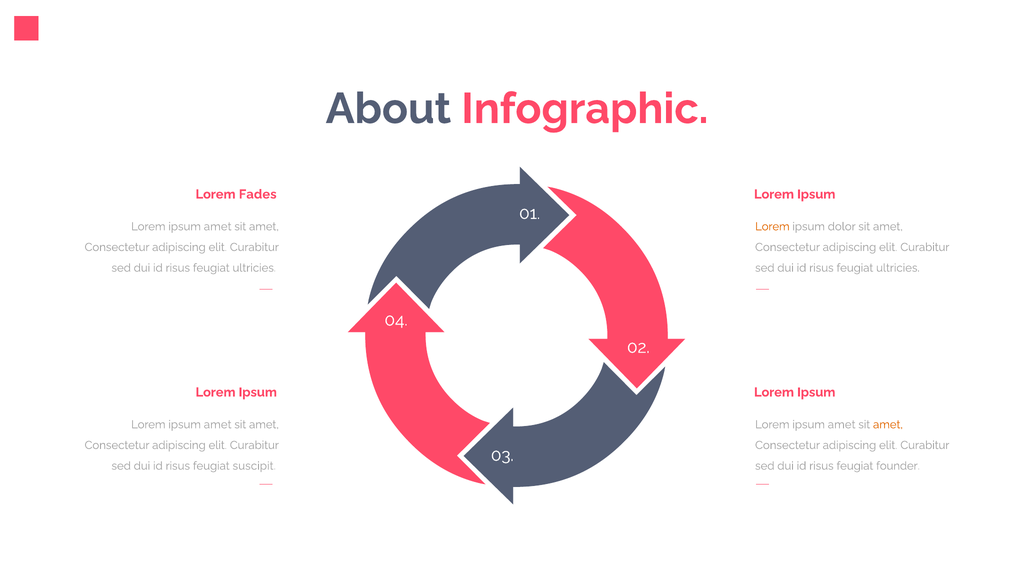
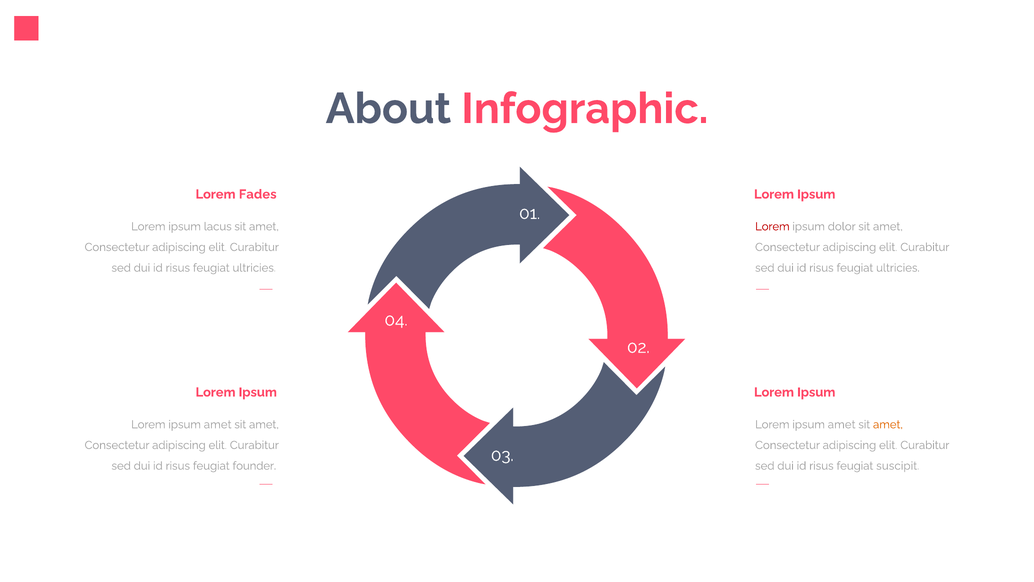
amet: amet -> lacus (218, 226)
Lorem colour: orange -> red (772, 226)
suscipit: suscipit -> founder (254, 466)
founder: founder -> suscipit (898, 466)
